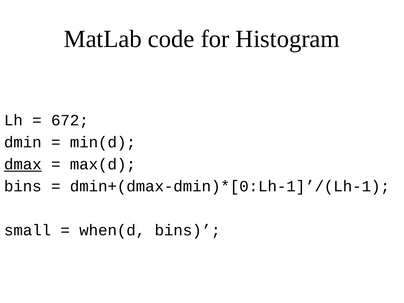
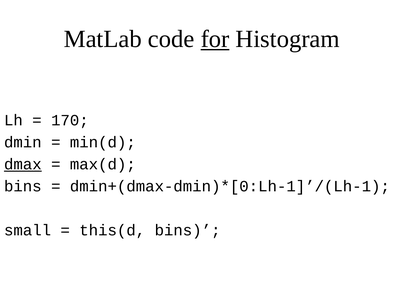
for underline: none -> present (215, 39)
672: 672 -> 170 (70, 120)
when(d: when(d -> this(d (112, 230)
